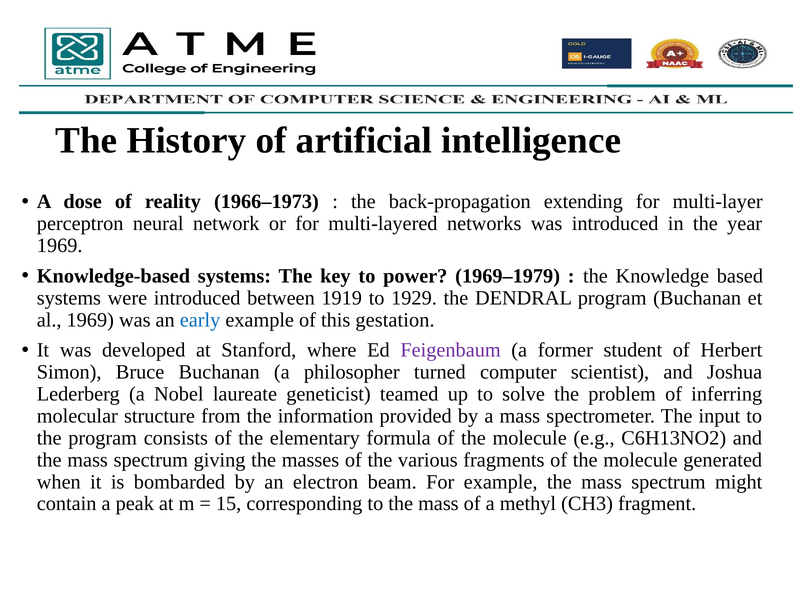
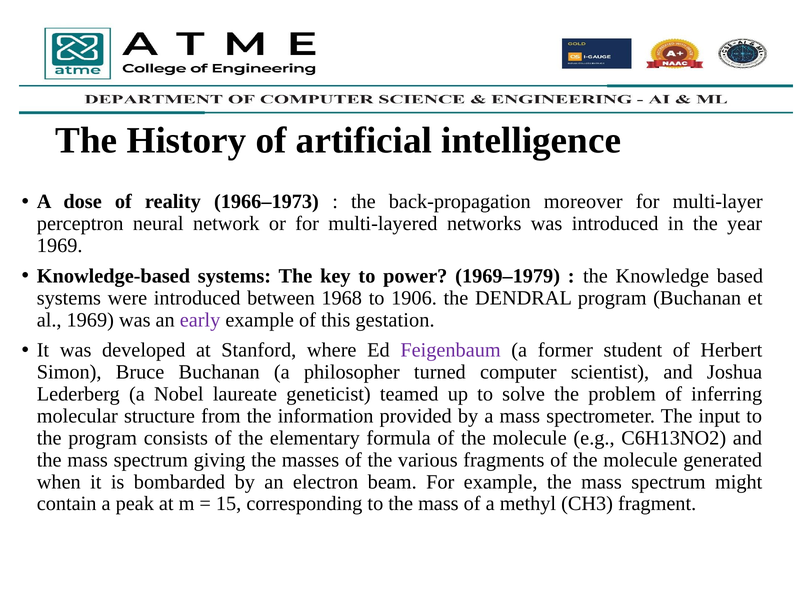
extending: extending -> moreover (583, 202)
1919: 1919 -> 1968 (342, 298)
1929: 1929 -> 1906 (414, 298)
early colour: blue -> purple (200, 320)
